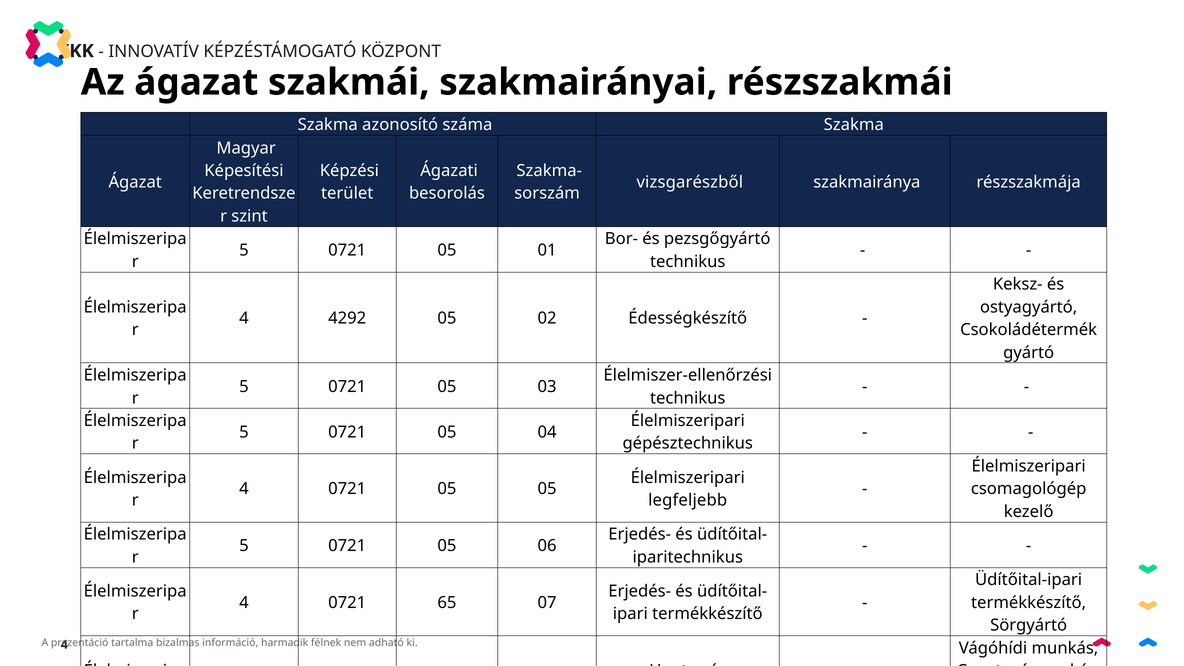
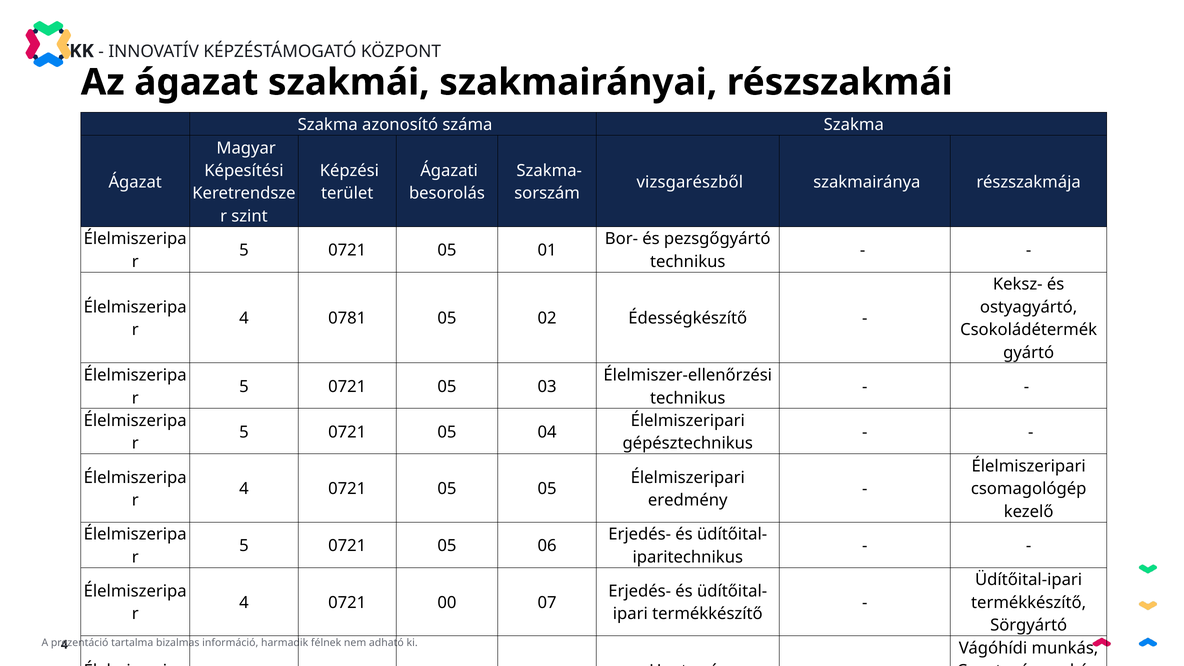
4292: 4292 -> 0781 (347, 318)
legfeljebb: legfeljebb -> eredmény (688, 500)
65: 65 -> 00 (447, 603)
